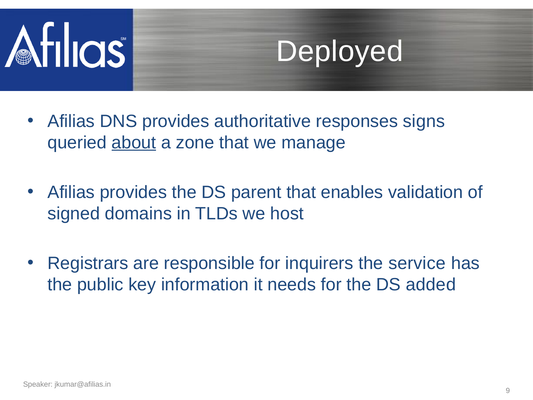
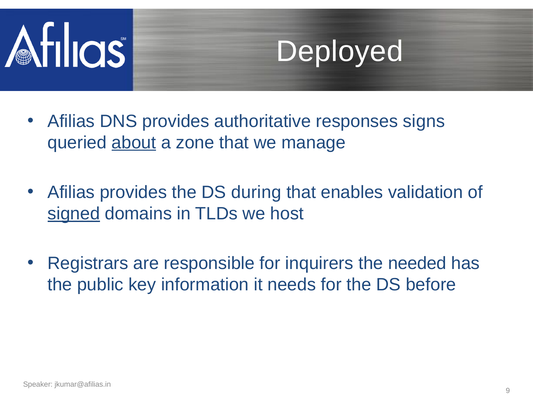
parent: parent -> during (256, 192)
signed underline: none -> present (74, 214)
service: service -> needed (417, 263)
added: added -> before (431, 285)
